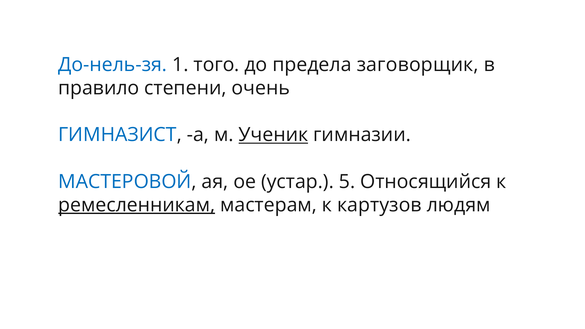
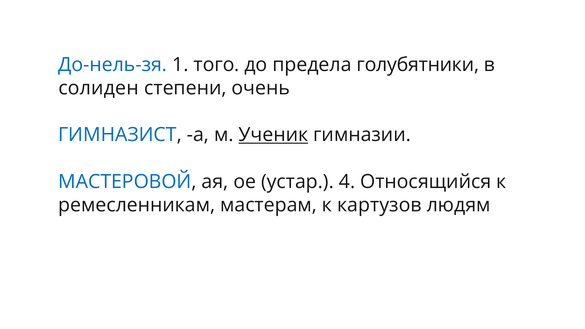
заговорщик: заговорщик -> голубятники (418, 65)
правило: правило -> солиден (99, 88)
5: 5 -> 4 (347, 182)
ремесленникам underline: present -> none (137, 205)
